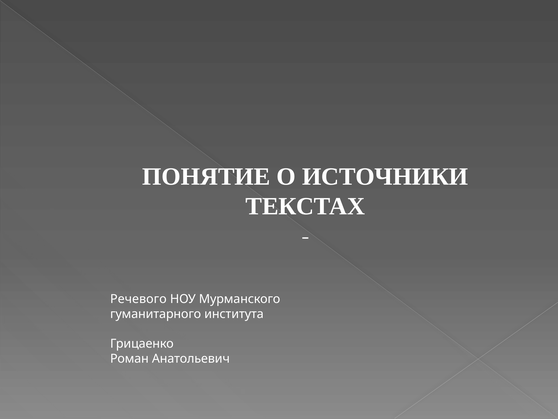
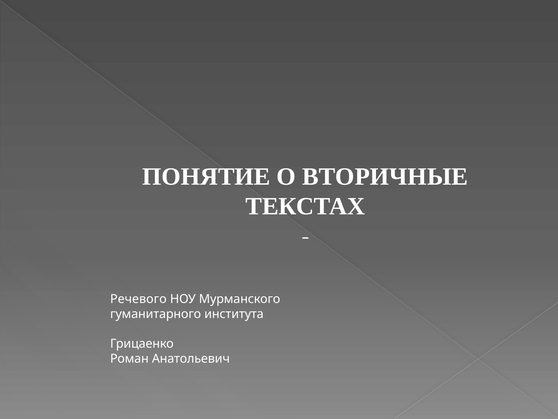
ИСТОЧНИКИ: ИСТОЧНИКИ -> ВТОРИЧНЫЕ (385, 176)
